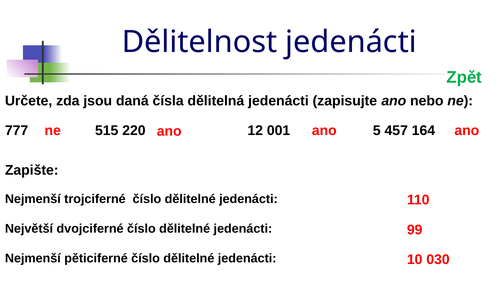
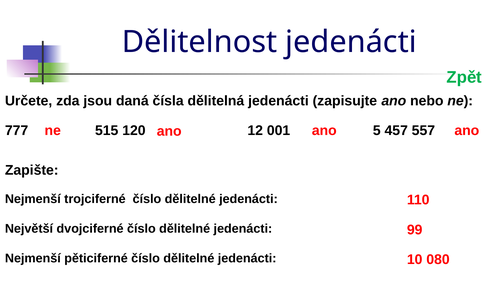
220: 220 -> 120 (134, 131)
164: 164 -> 557 (423, 131)
030: 030 -> 080 (438, 259)
